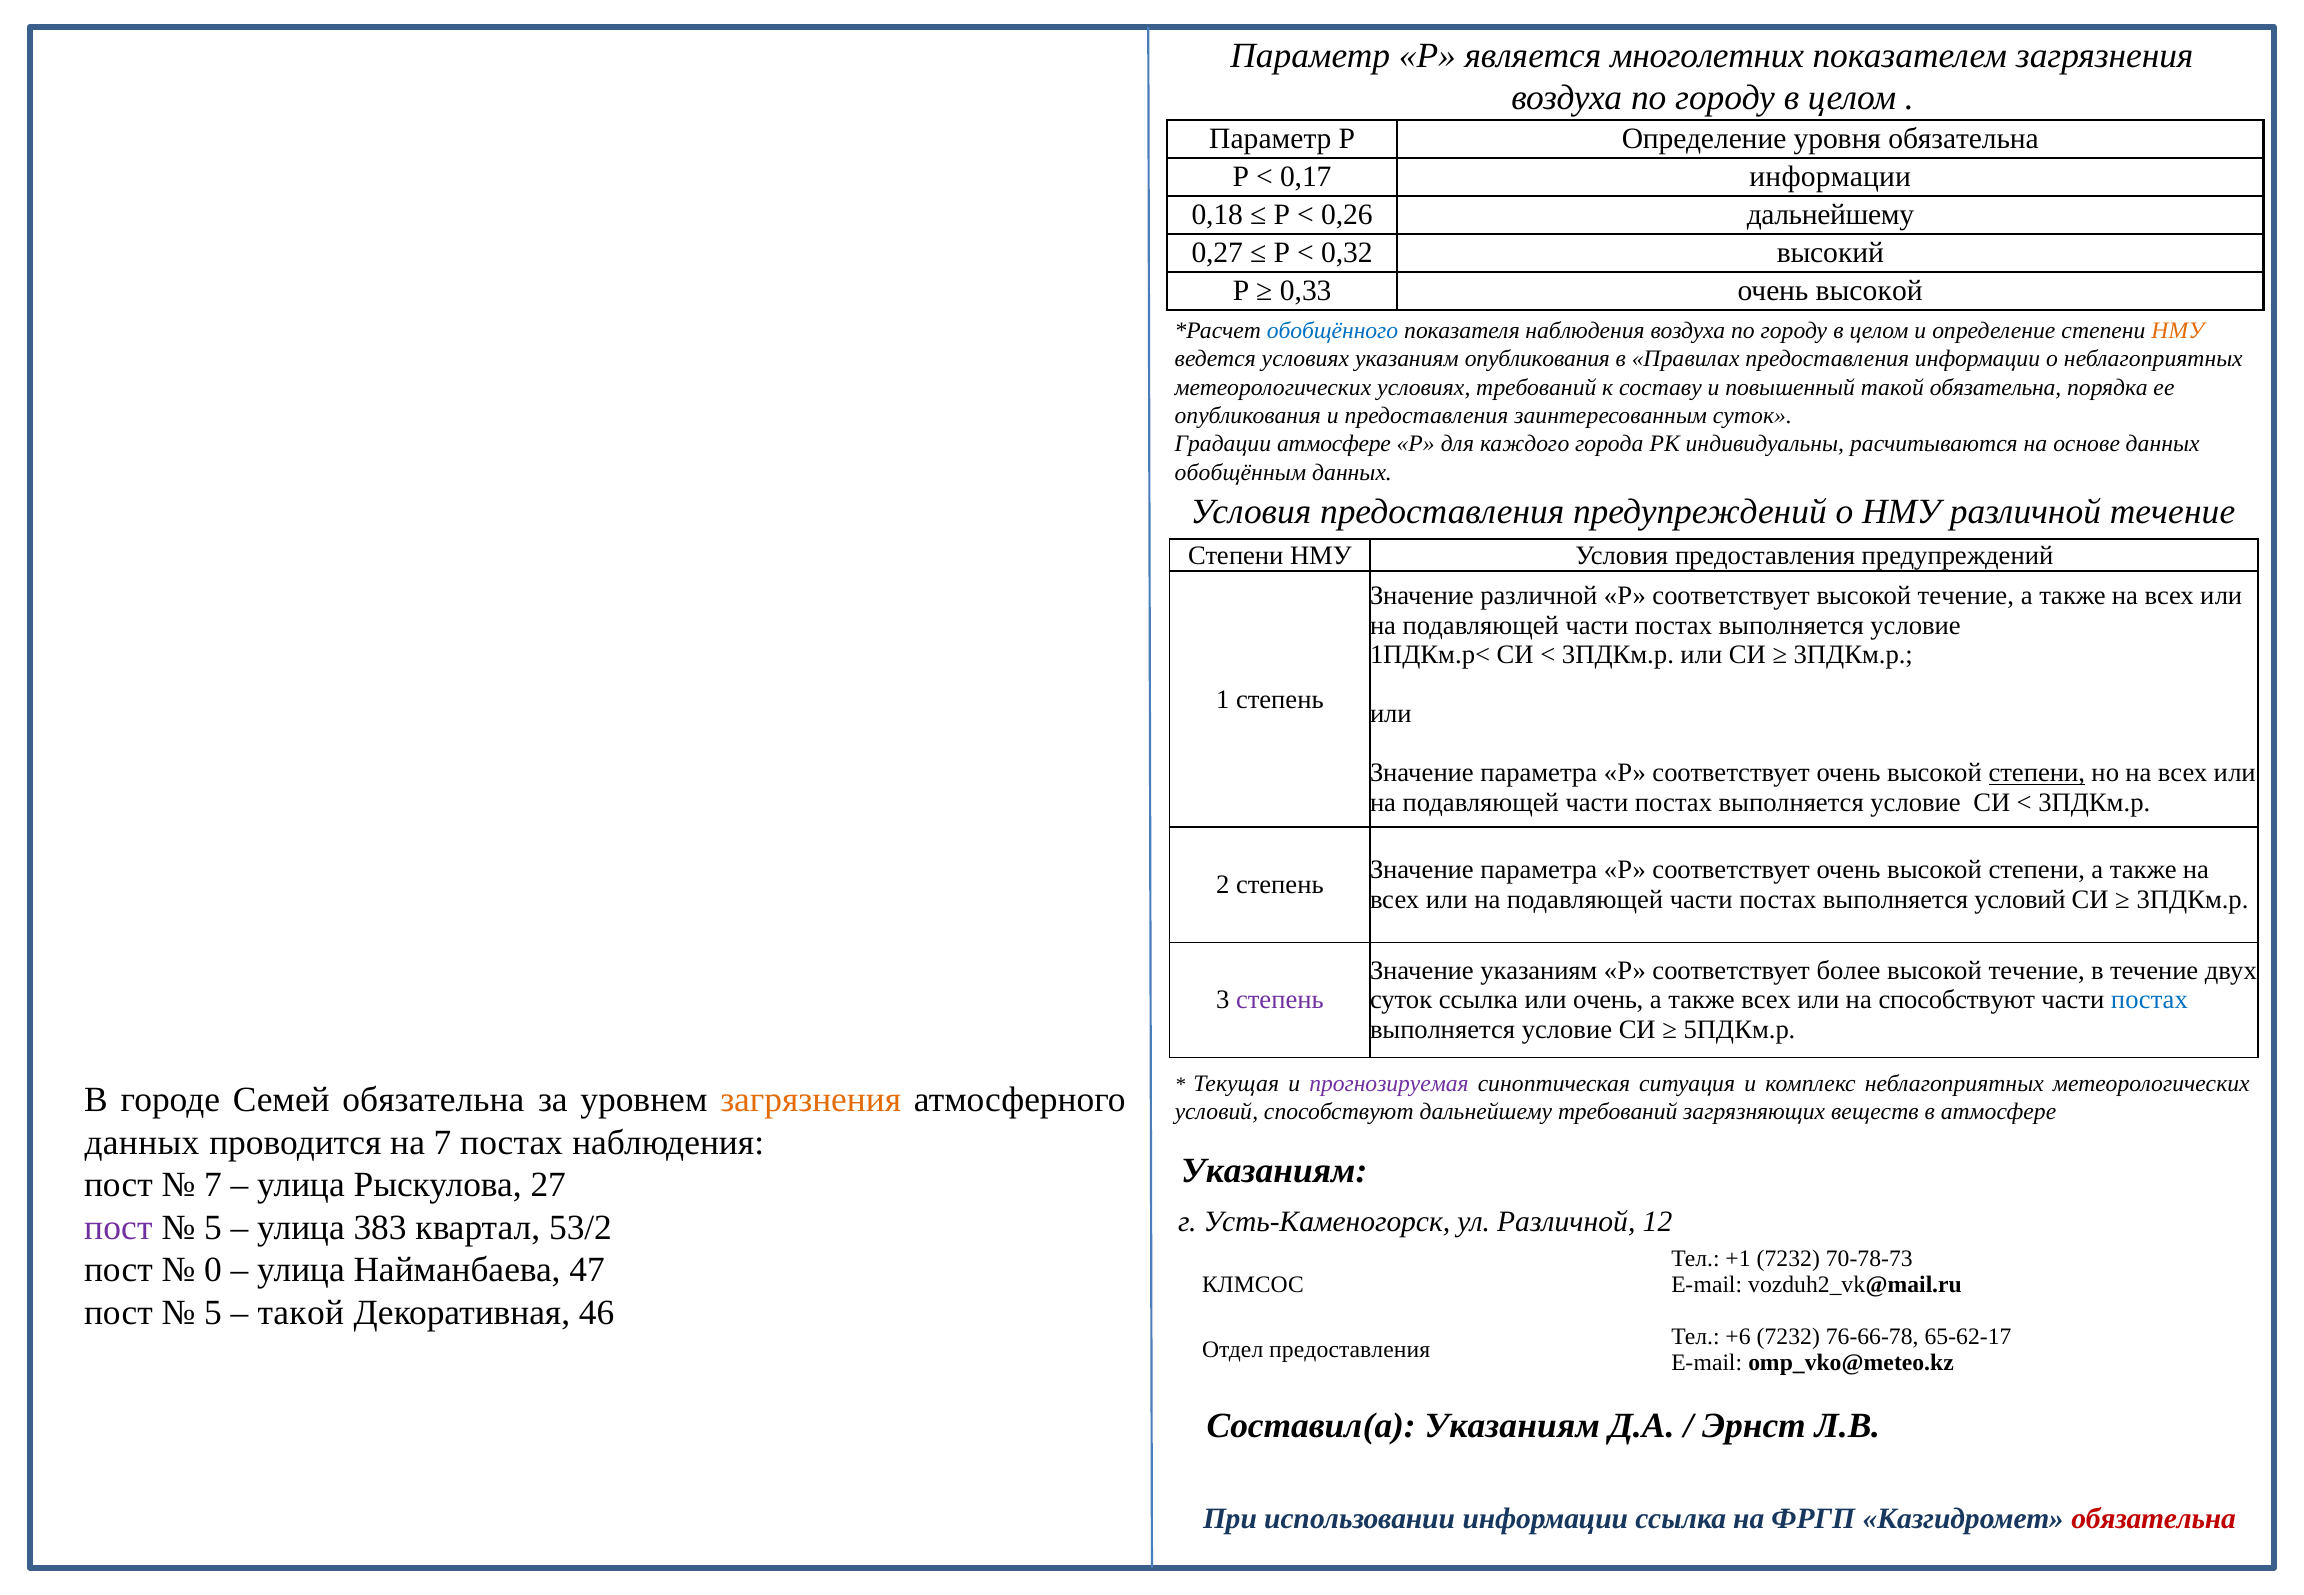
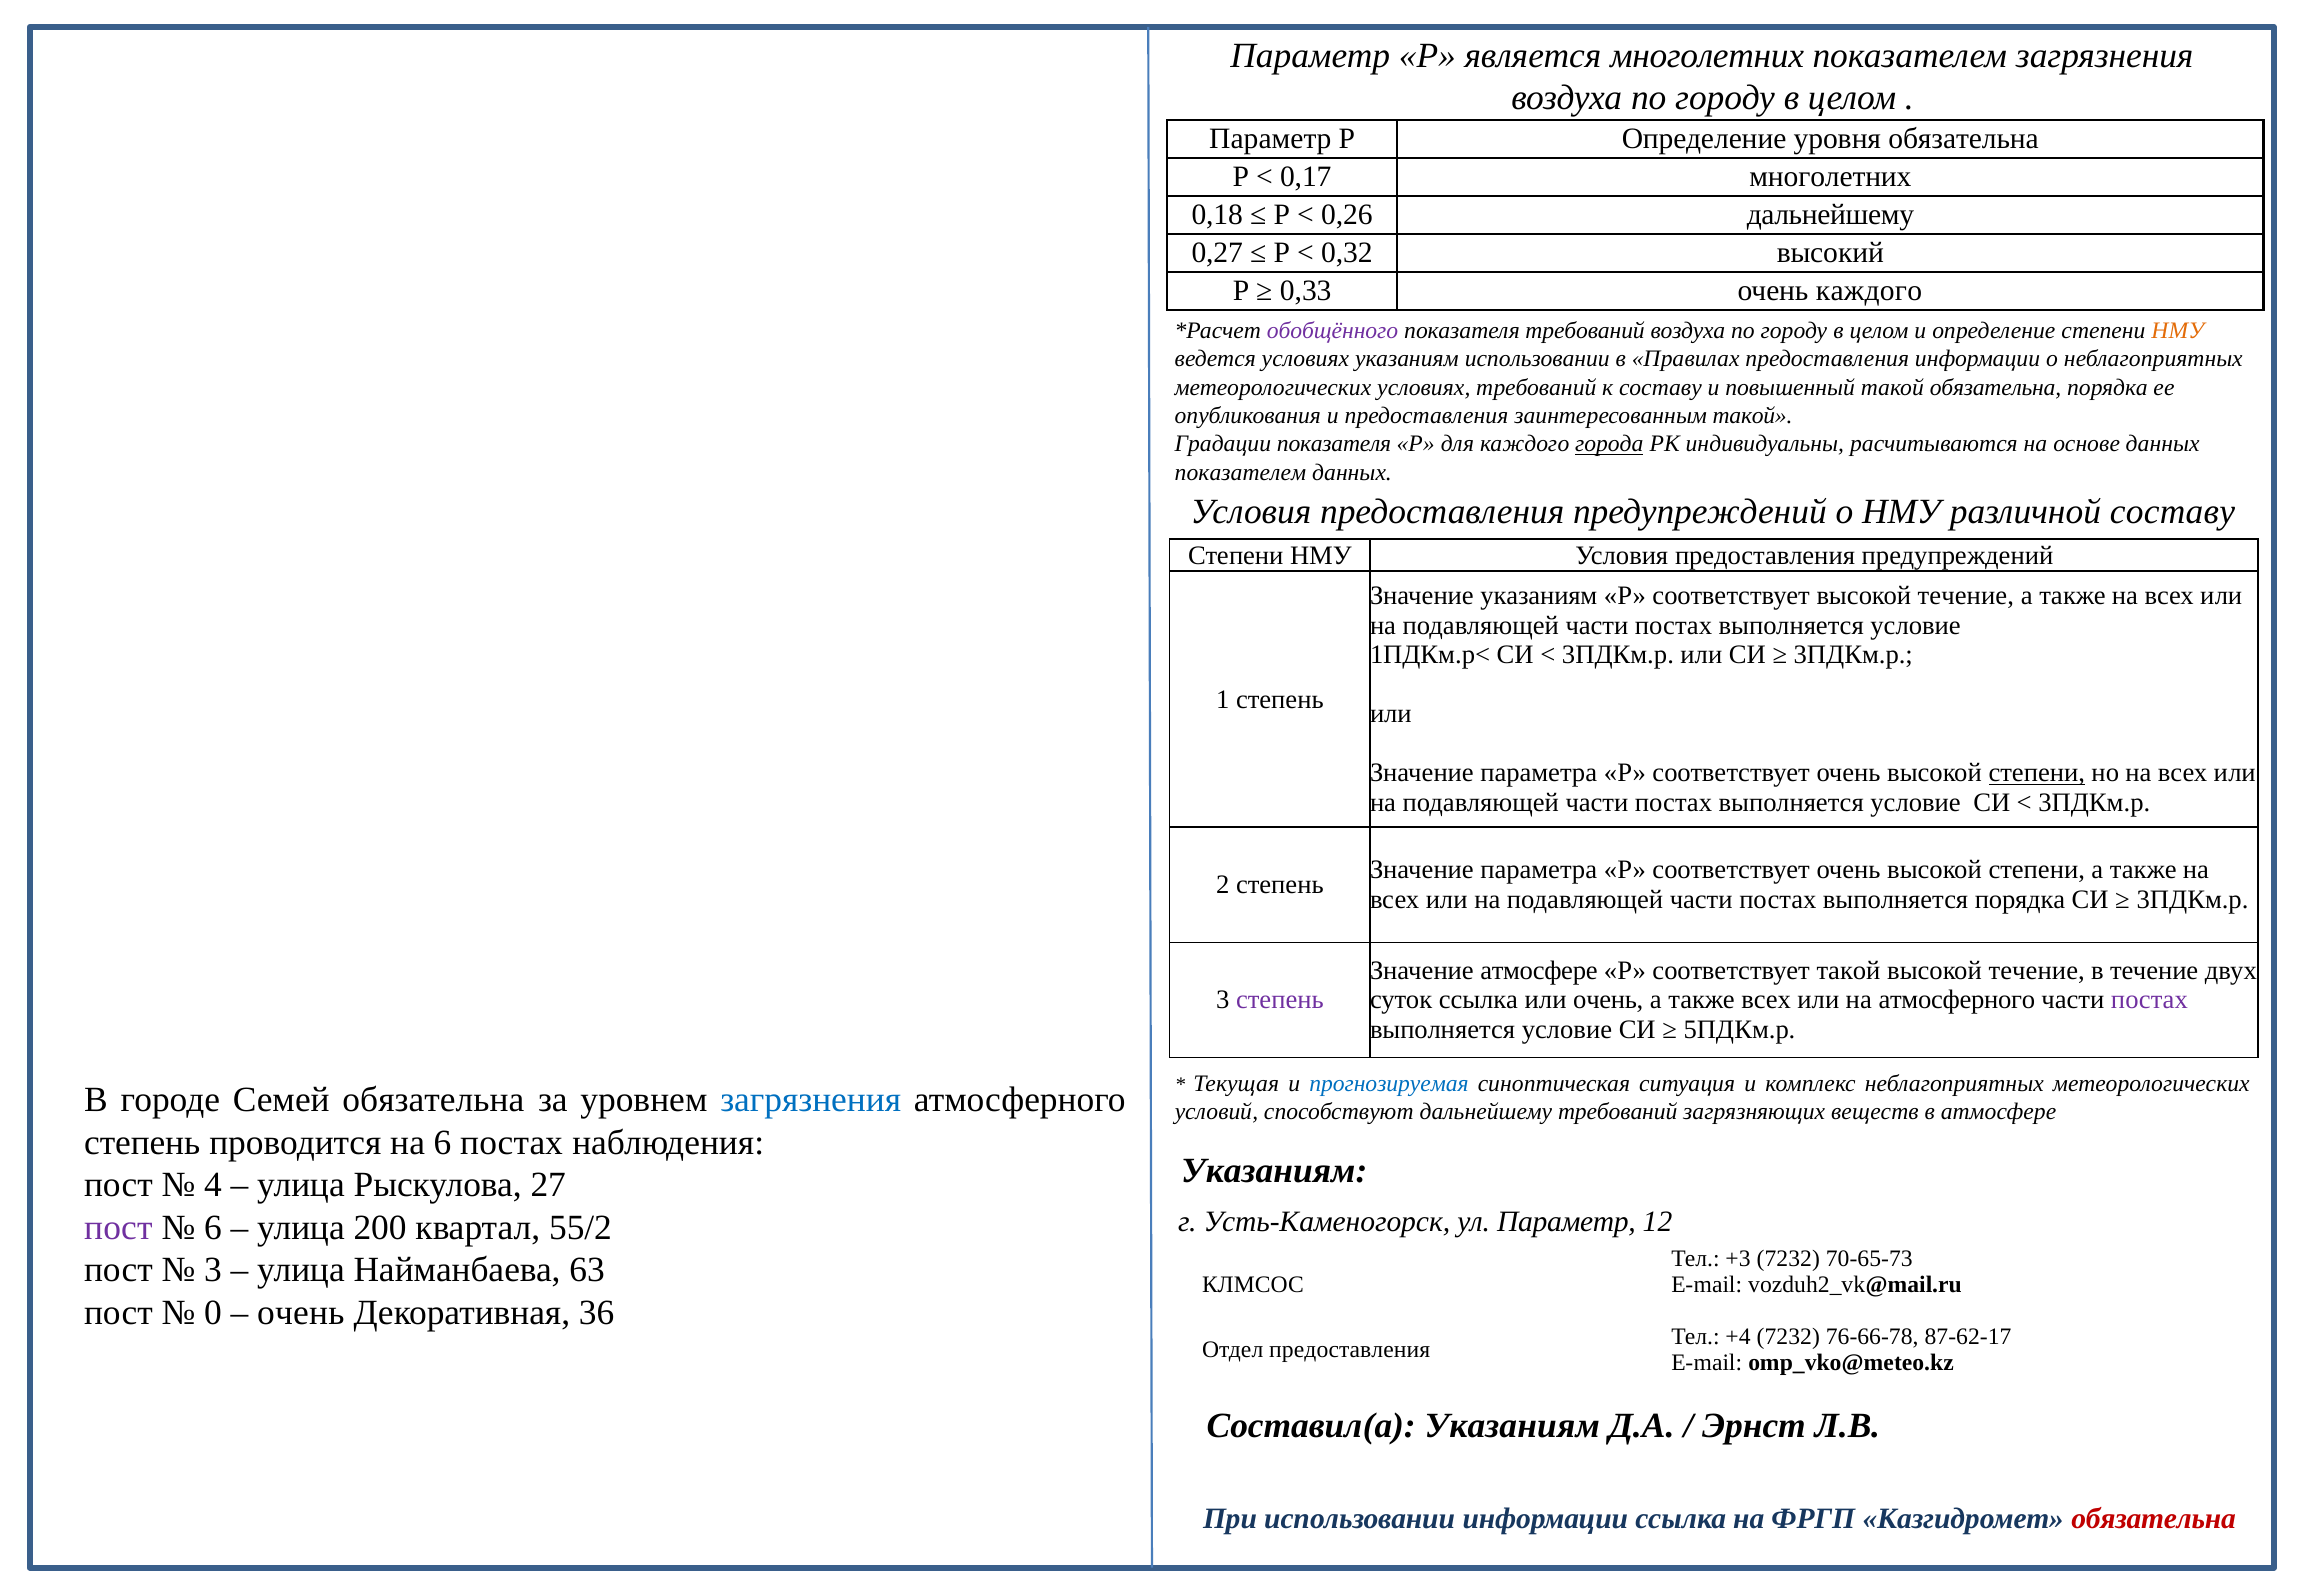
0,17 информации: информации -> многолетних (1830, 177)
0,33 очень высокой: высокой -> каждого (1869, 291)
обобщённого colour: blue -> purple (1332, 331)
показателя наблюдения: наблюдения -> требований (1585, 331)
указаниям опубликования: опубликования -> использовании (1537, 359)
заинтересованным суток: суток -> такой (1753, 416)
Градации атмосфере: атмосфере -> показателя (1334, 444)
города underline: none -> present (1609, 444)
обобщённым: обобщённым -> показателем (1240, 472)
различной течение: течение -> составу (2172, 512)
Значение различной: различной -> указаниям (1539, 596)
выполняется условий: условий -> порядка (2020, 900)
Значение указаниям: указаниям -> атмосфере (1539, 971)
соответствует более: более -> такой (1849, 971)
на способствуют: способствуют -> атмосферного (1957, 1000)
постах colour: blue -> purple (2149, 1000)
прогнозируемая colour: purple -> blue (1389, 1084)
загрязнения colour: orange -> blue (811, 1100)
данных: данных -> степень (142, 1143)
на 7: 7 -> 6 (443, 1143)
7: 7 -> 4 (213, 1185)
ул Различной: Различной -> Параметр (1566, 1222)
5: 5 -> 6 (213, 1228)
383: 383 -> 200 (380, 1228)
53/2: 53/2 -> 55/2 (580, 1228)
+1: +1 -> +3 (1738, 1259)
70-78-73: 70-78-73 -> 70-65-73 (1869, 1259)
0: 0 -> 3 (213, 1270)
47: 47 -> 63 (587, 1270)
5: 5 -> 0 (213, 1313)
такой: такой -> очень (301, 1313)
46: 46 -> 36 (597, 1313)
+6: +6 -> +4 (1738, 1337)
65-62-17: 65-62-17 -> 87-62-17 (1968, 1337)
